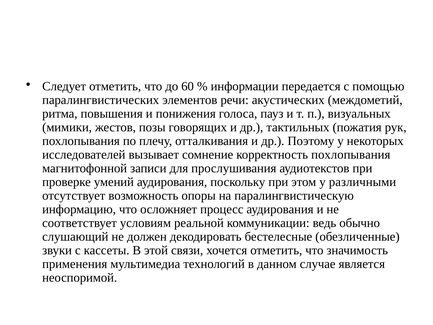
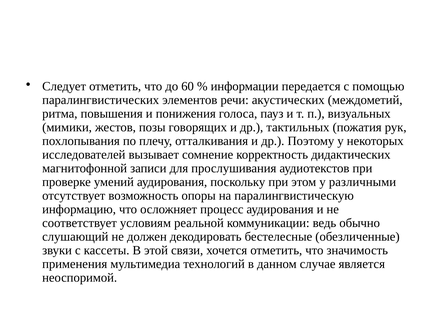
корректность похлопывания: похлопывания -> дидактических (351, 155)
